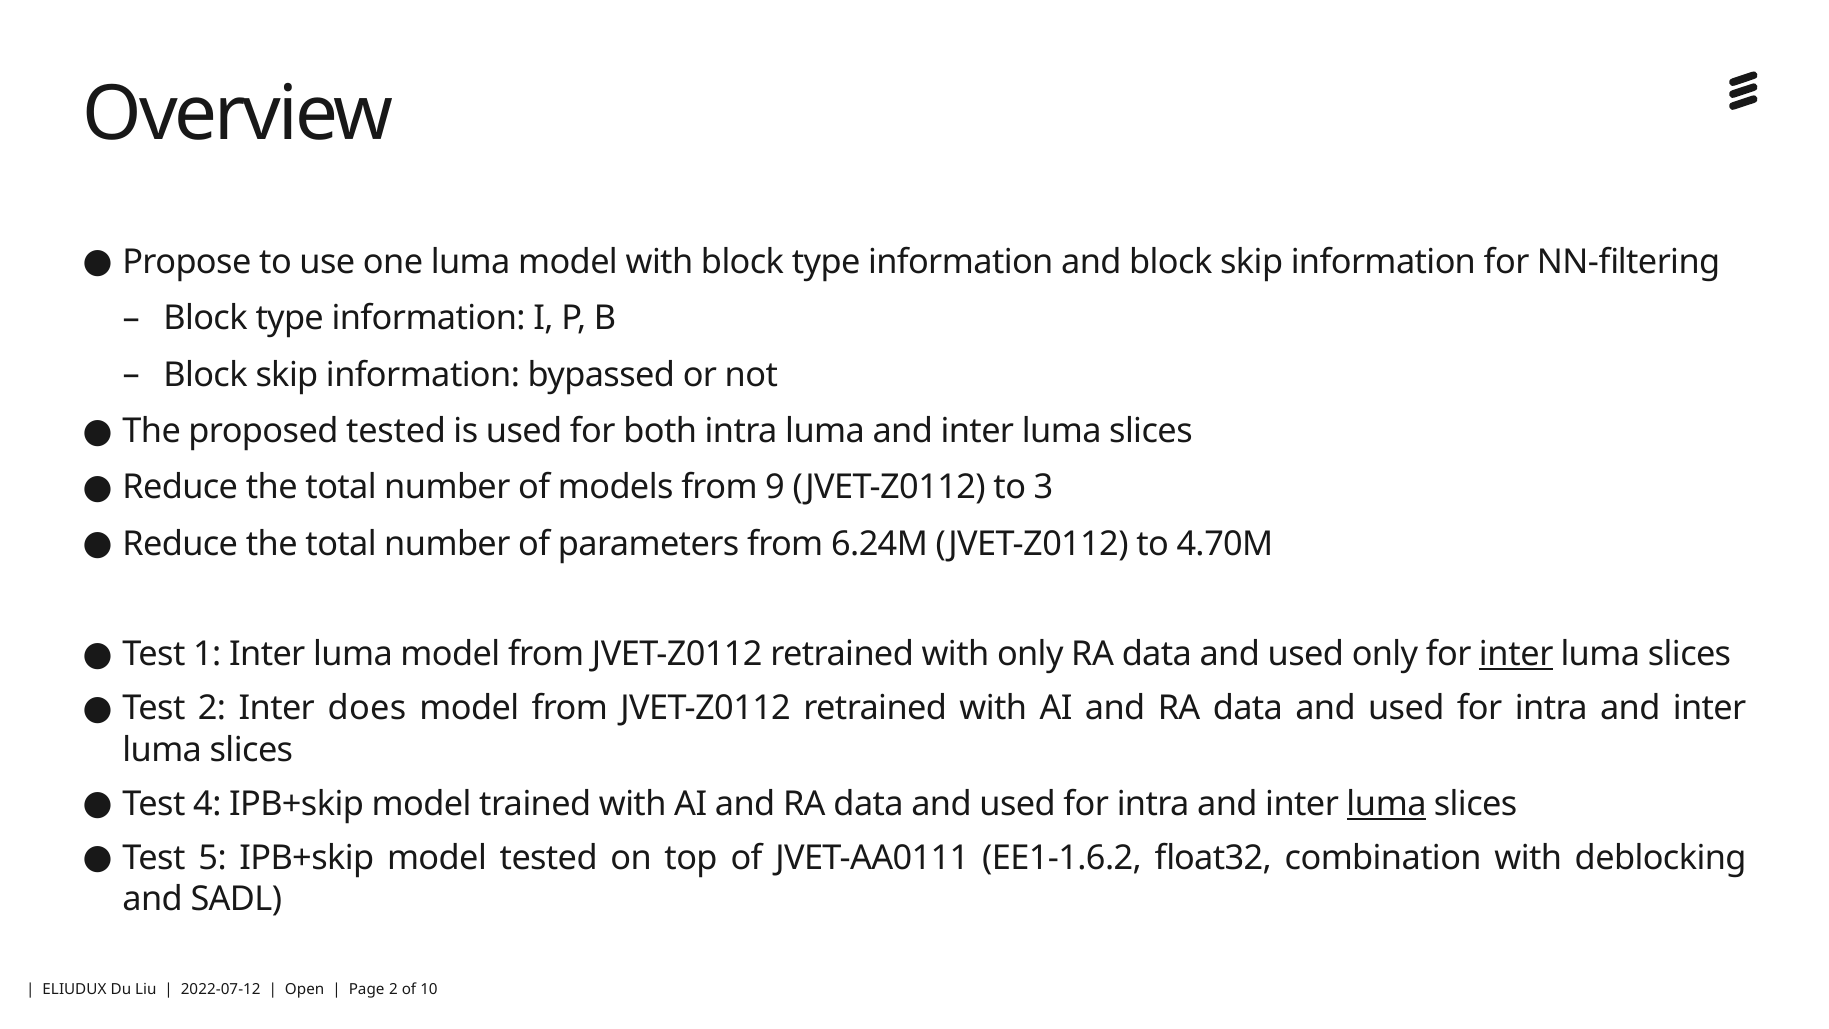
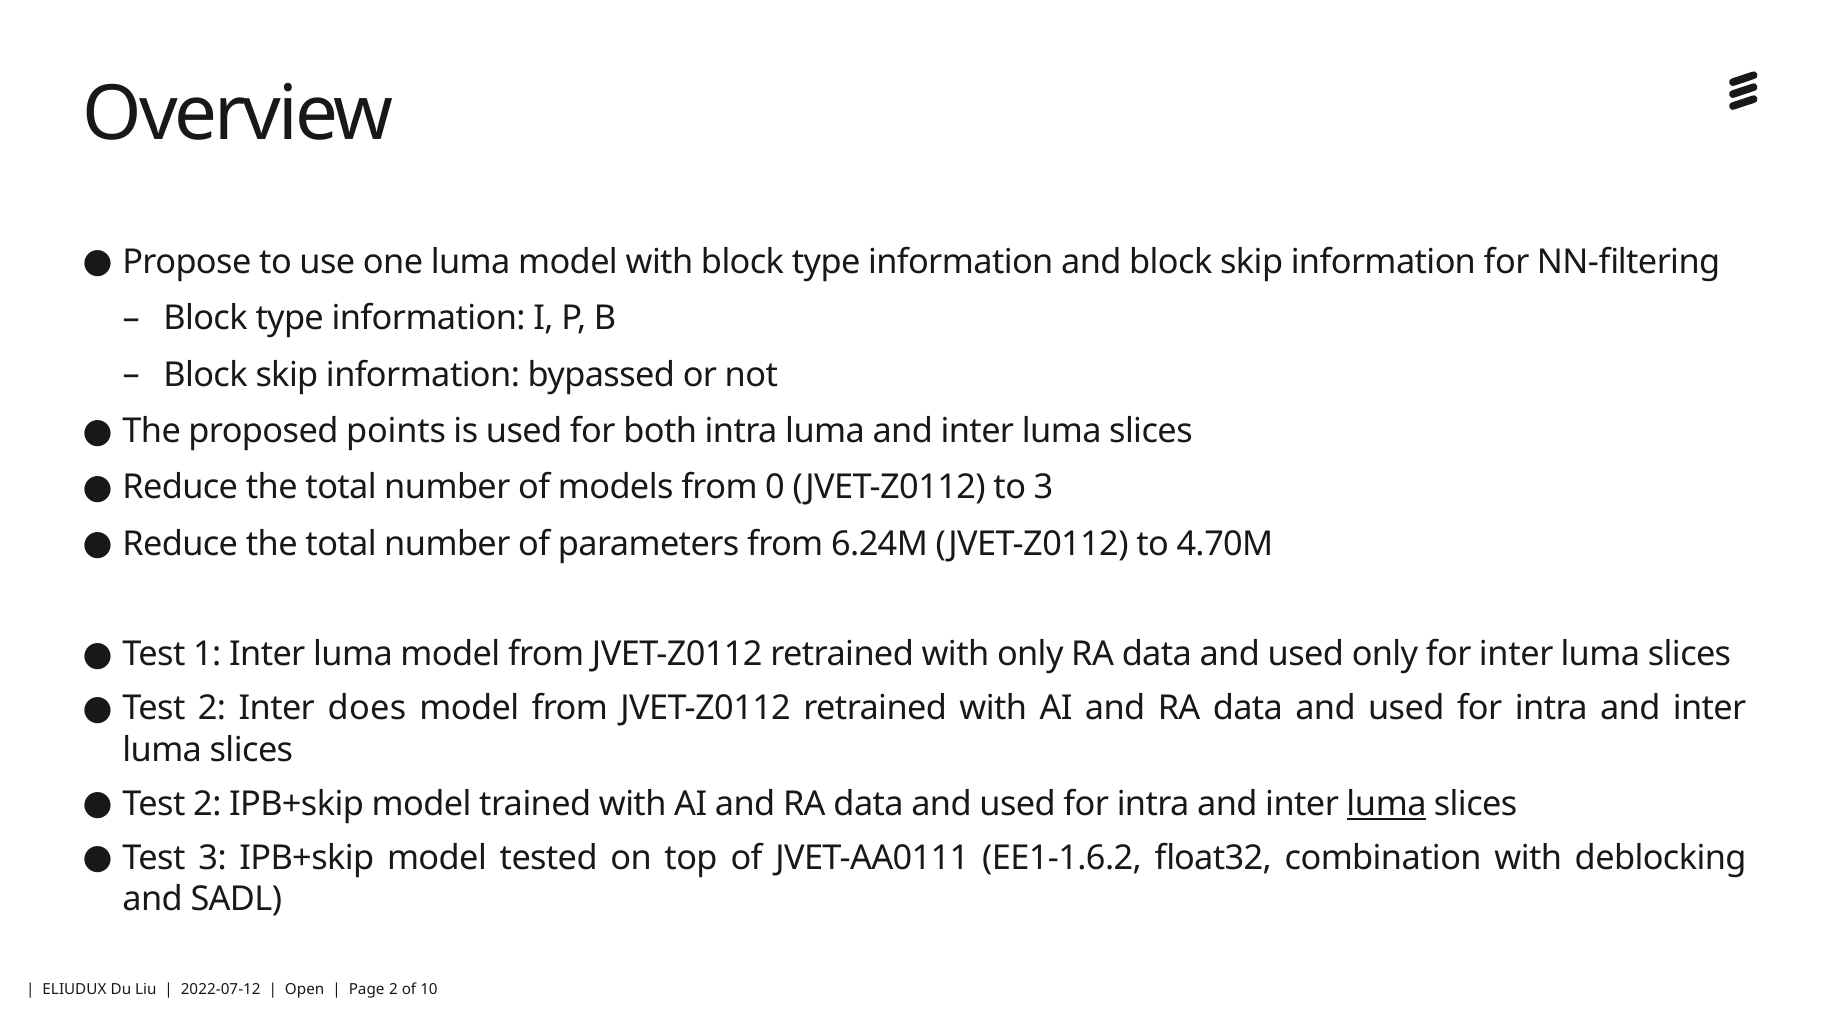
proposed tested: tested -> points (396, 431)
9: 9 -> 0 (775, 488)
inter underline: present -> none (1516, 654)
4: 4 -> 2 (207, 804)
Test 5: 5 -> 3 (213, 858)
